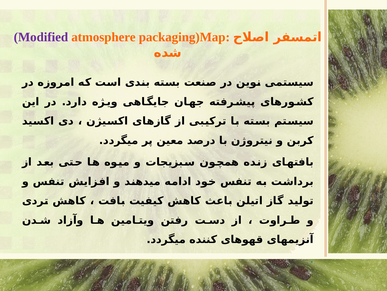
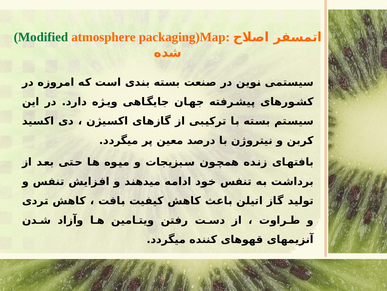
Modified colour: purple -> green (41, 37)
